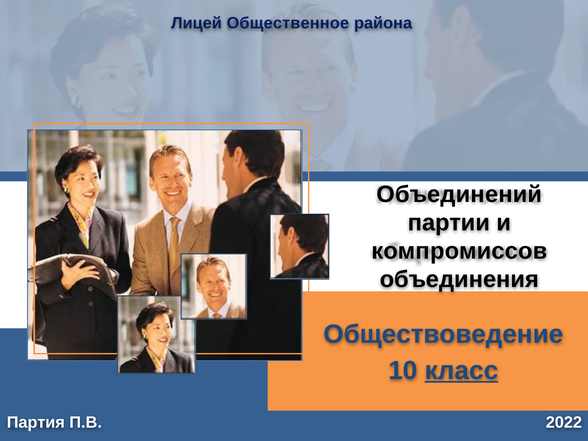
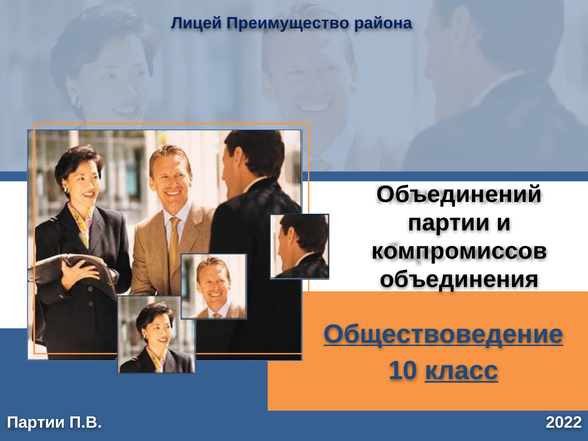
Общественное: Общественное -> Преимущество (288, 23)
Обществоведение underline: none -> present (443, 334)
Партия: Партия -> Партии (36, 422)
